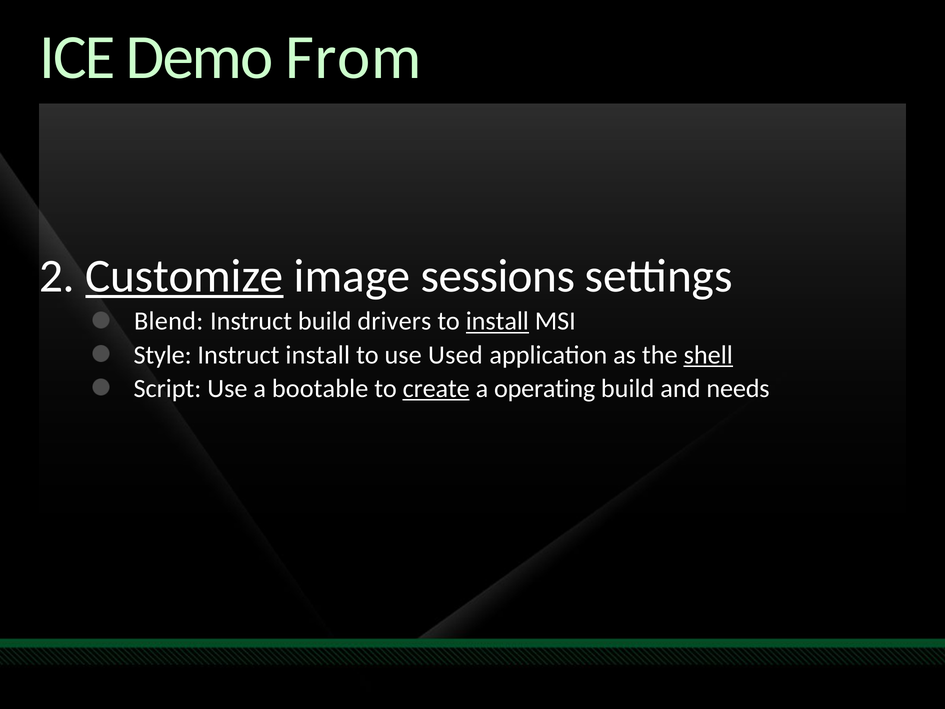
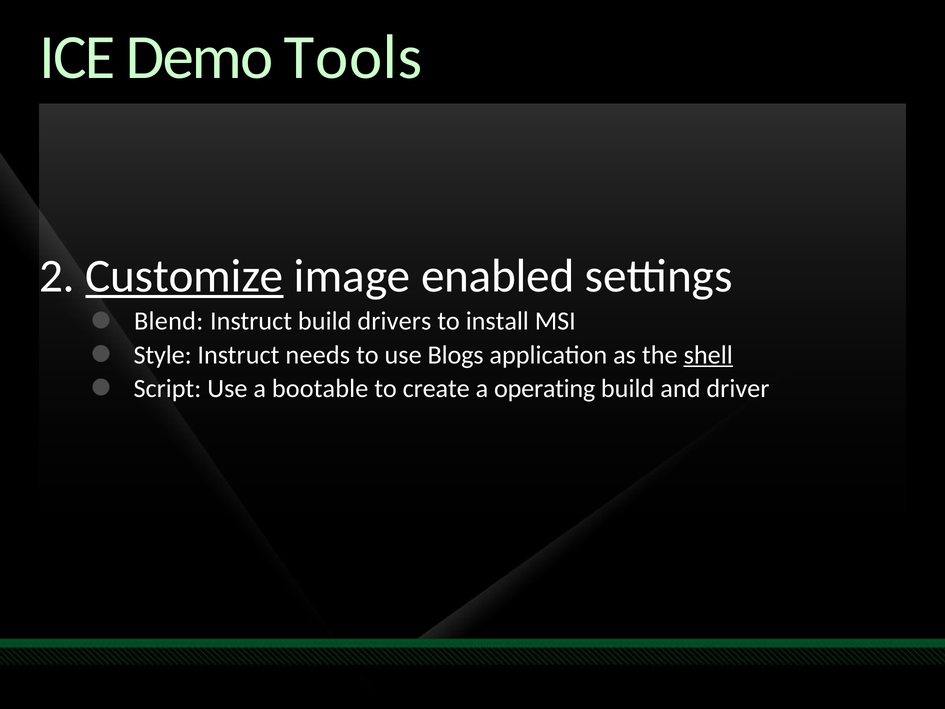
From: From -> Tools (353, 57)
sessions: sessions -> enabled (498, 276)
install underline: present -> none (497, 321)
Instruct install: install -> needs (318, 355)
Used: Used -> Blogs (456, 355)
create underline: present -> none (436, 388)
needs: needs -> driver (738, 388)
